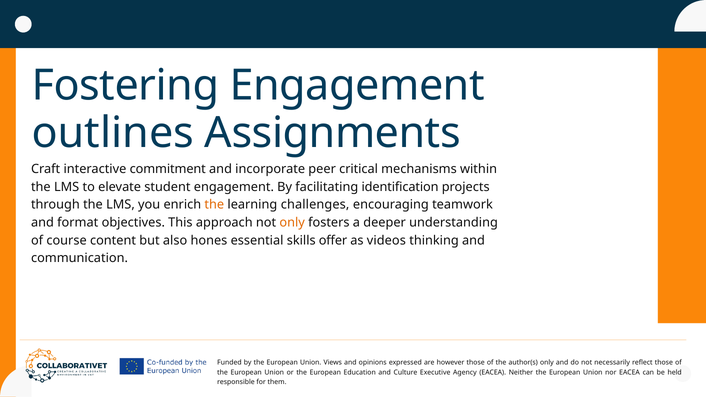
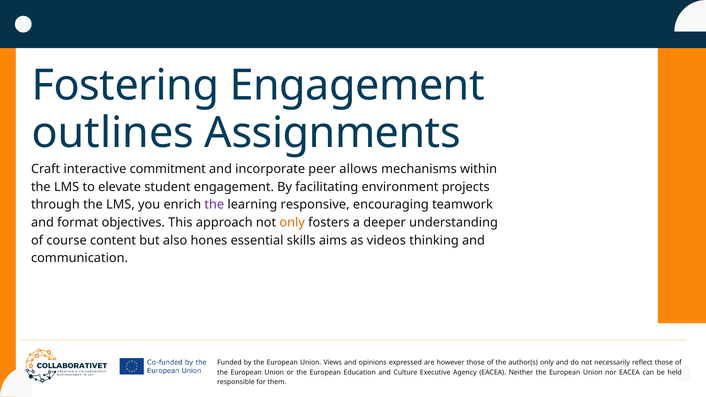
critical: critical -> allows (358, 169)
identification: identification -> environment (400, 187)
the colour: orange -> purple (214, 205)
challenges: challenges -> responsive (315, 205)
offer: offer -> aims (333, 241)
